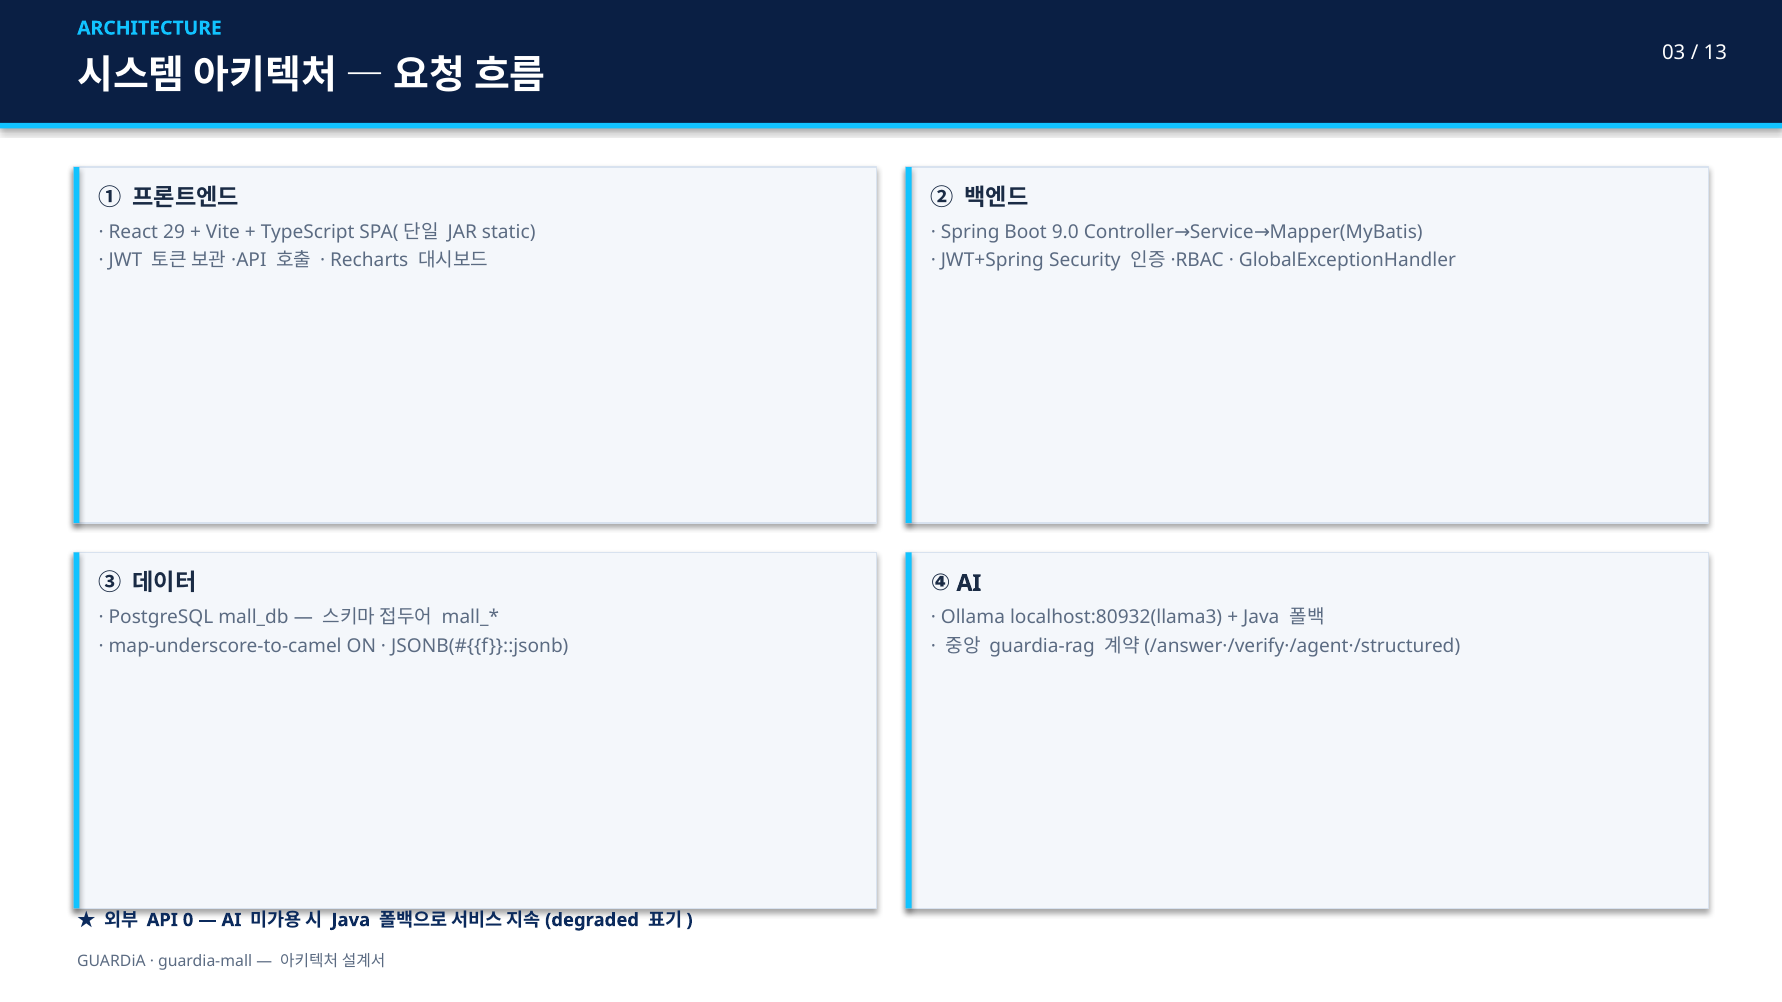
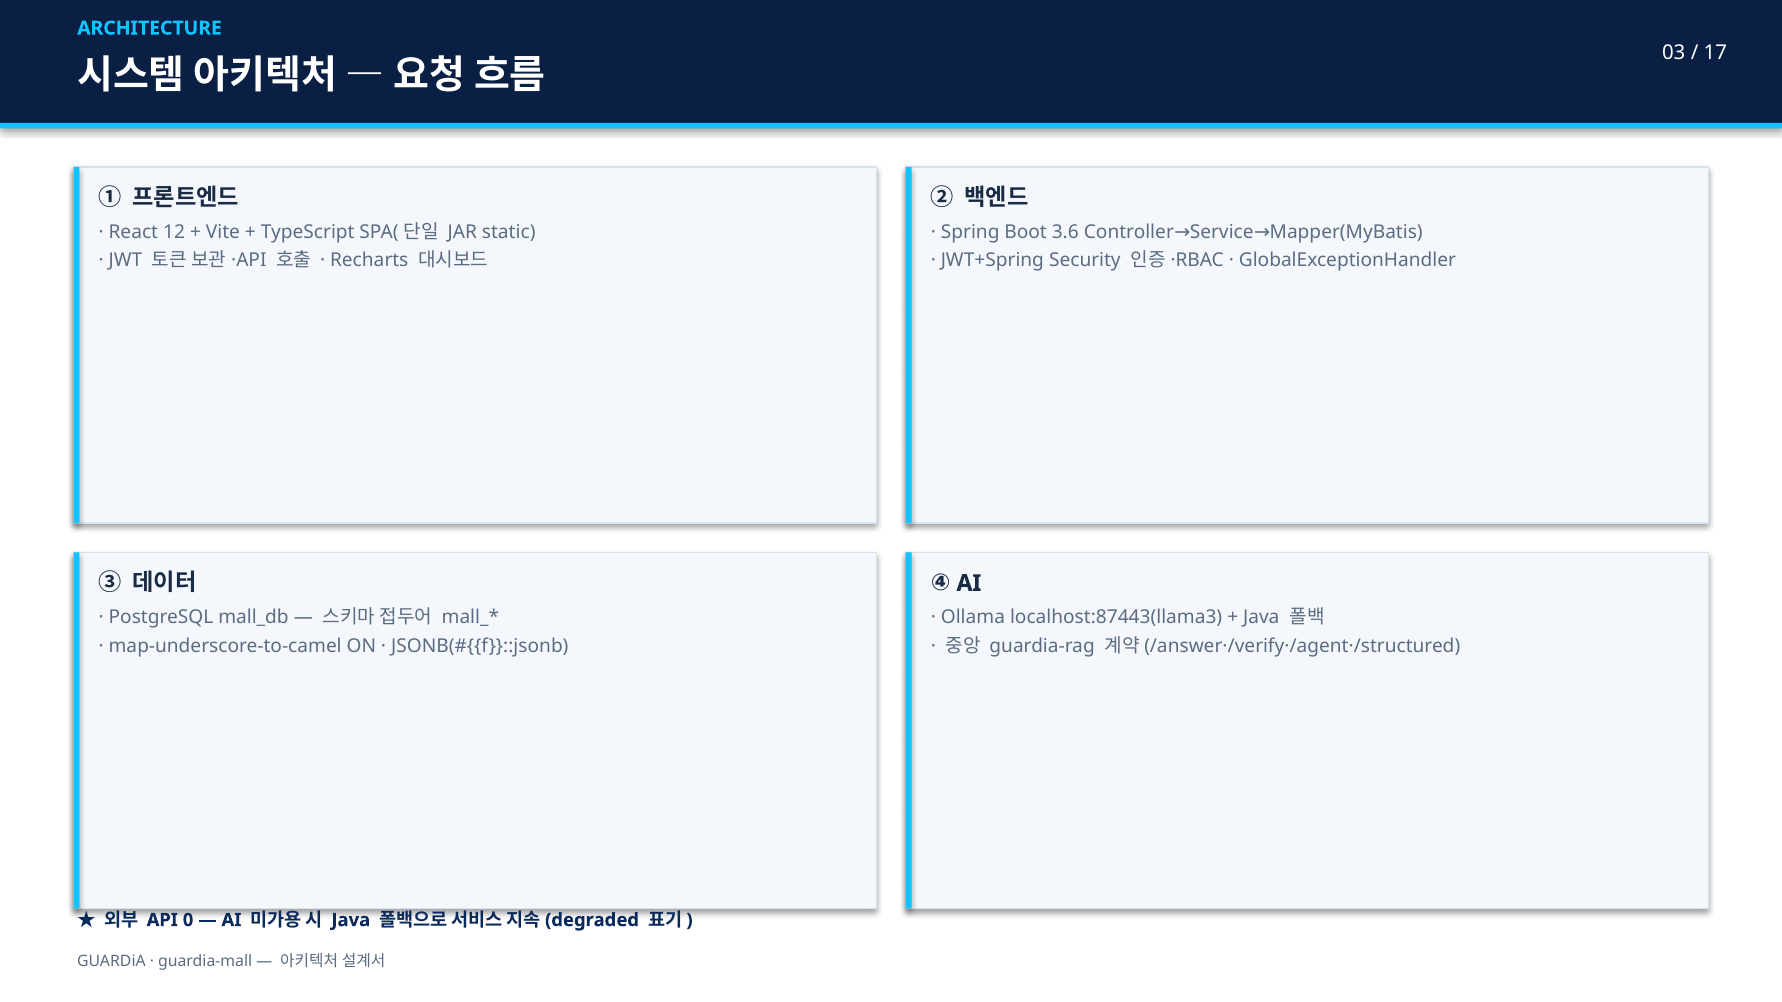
13: 13 -> 17 (1715, 53)
29: 29 -> 12 (174, 232)
9.0: 9.0 -> 3.6 (1065, 232)
localhost:80932(llama3: localhost:80932(llama3 -> localhost:87443(llama3 (1116, 618)
